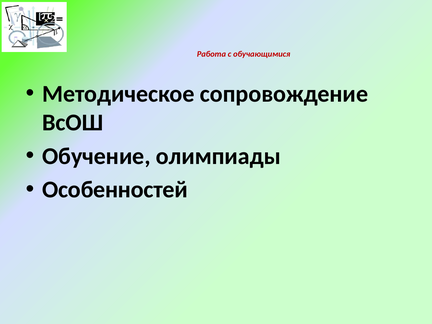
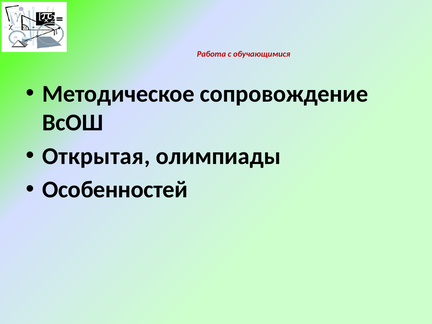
Обучение: Обучение -> Открытая (96, 156)
